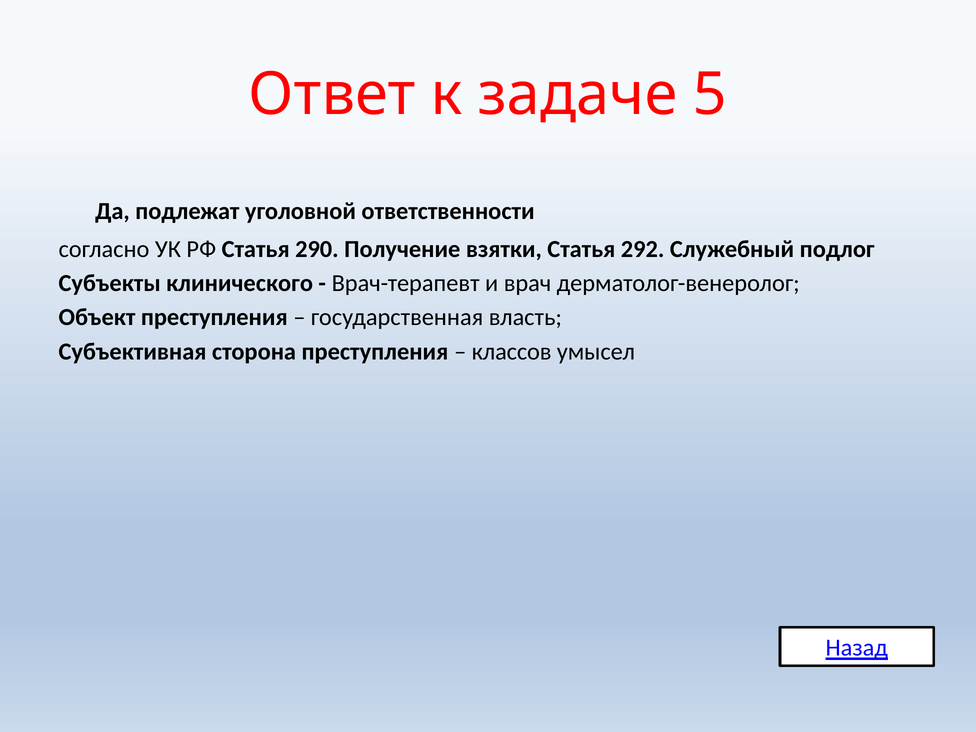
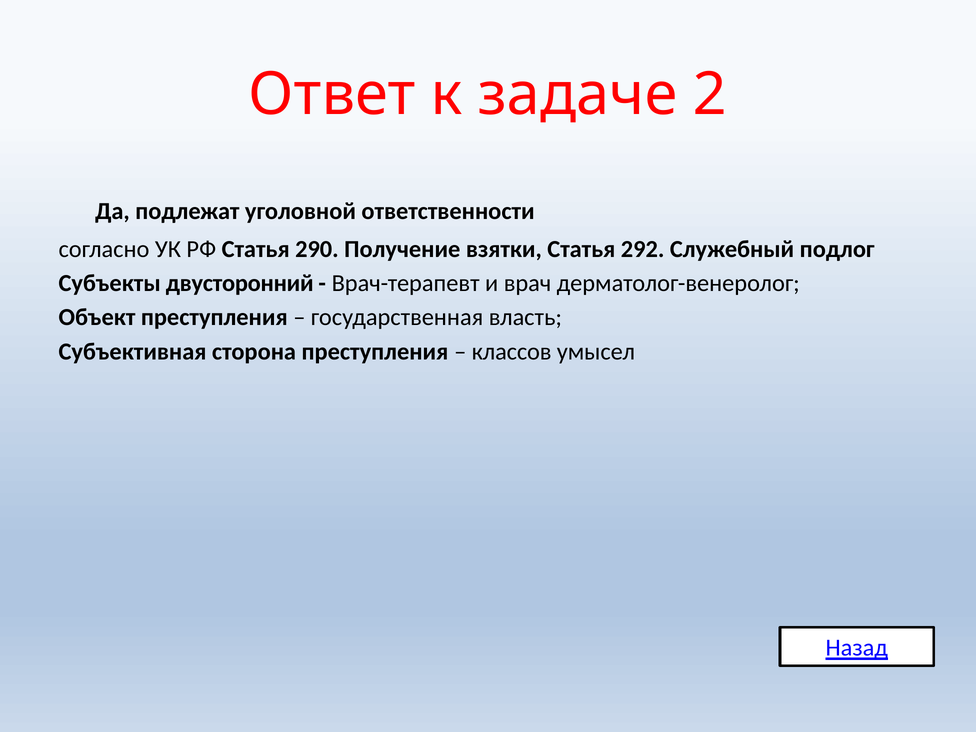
5: 5 -> 2 (710, 94)
клинического: клинического -> двусторонний (240, 283)
